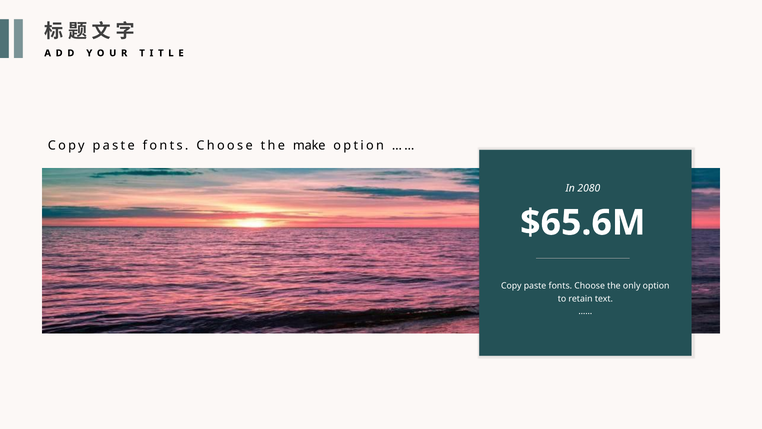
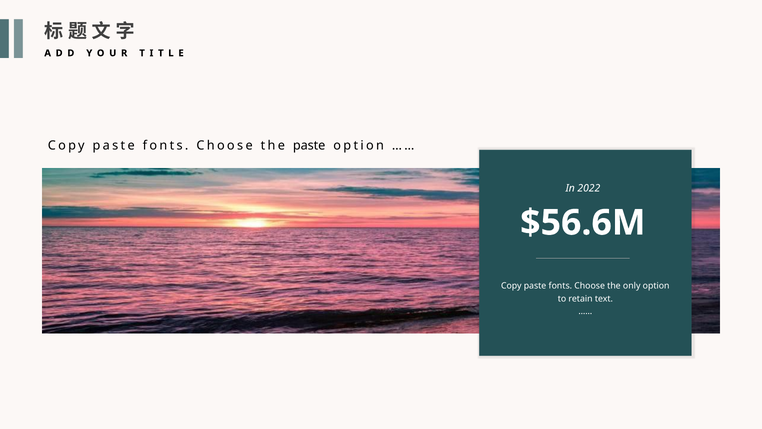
the make: make -> paste (309, 146)
2080: 2080 -> 2022 (589, 188)
$65.6M: $65.6M -> $56.6M (583, 223)
